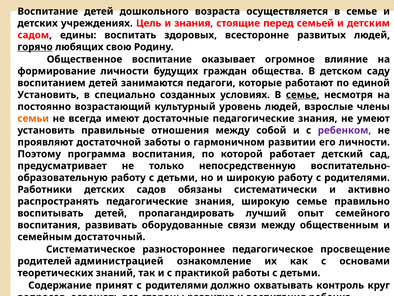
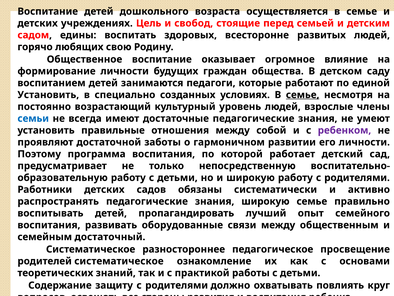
и знания: знания -> свобод (194, 23)
горячо underline: present -> none (35, 47)
семьи colour: orange -> blue (33, 118)
родителей администрацией: администрацией -> систематическое (119, 261)
принят: принят -> защиту (114, 285)
контроль: контроль -> повлиять (340, 285)
